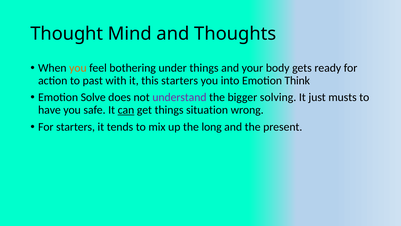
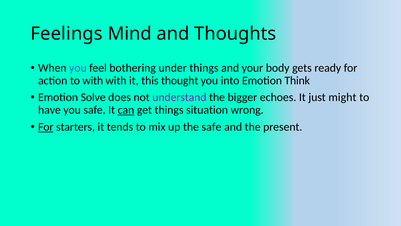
Thought: Thought -> Feelings (67, 34)
you colour: orange -> blue (78, 68)
to past: past -> with (93, 80)
this starters: starters -> thought (180, 80)
solving: solving -> echoes (278, 97)
musts: musts -> might (342, 97)
For underline: none -> present (46, 127)
the long: long -> safe (211, 127)
